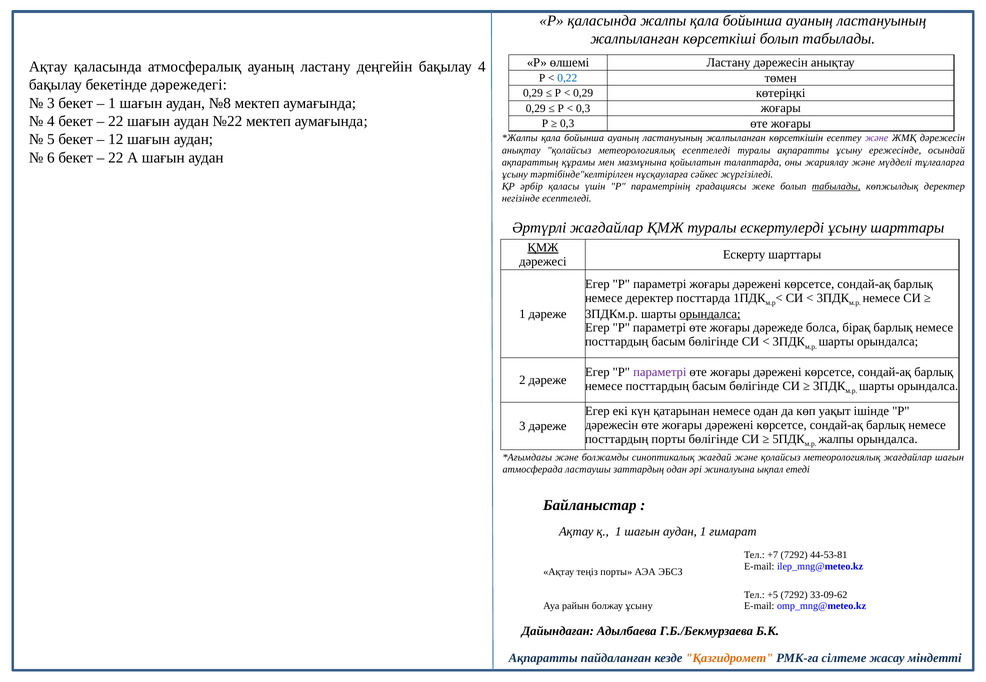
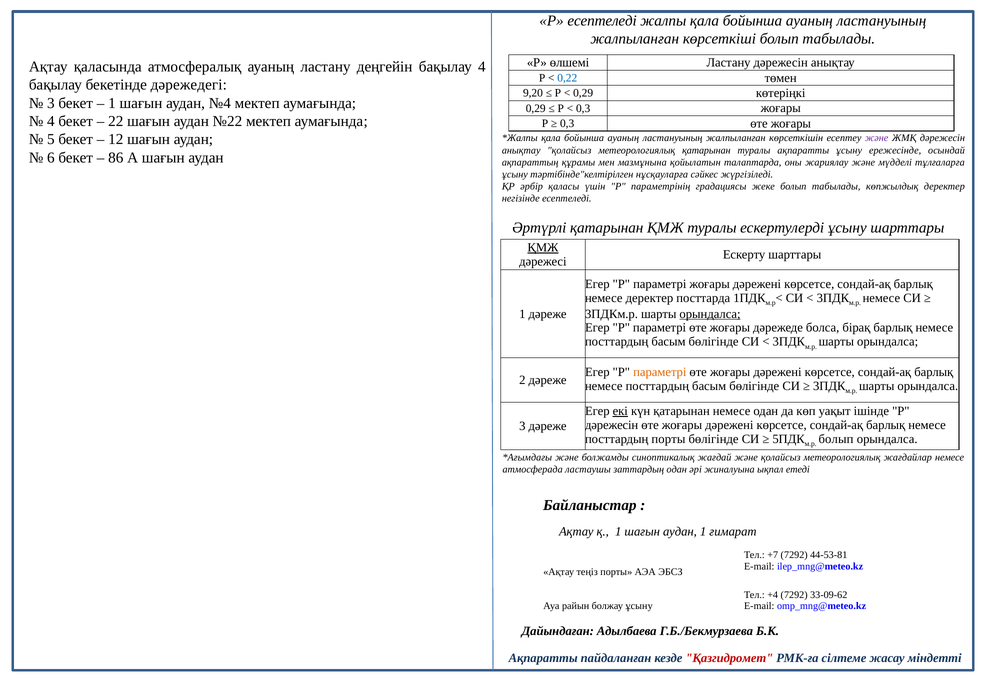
Р қаласында: қаласында -> есептеледі (602, 21)
0,29: 0,29 -> 9,20 (533, 93)
№8: №8 -> №4 (220, 103)
метеорологиялық есептеледі: есептеледі -> қатарынан (706, 150)
22: 22 -> 86 (116, 158)
табылады underline: present -> none (836, 187)
Әртүрлі жағдайлар: жағдайлар -> қатарынан (607, 228)
параметрі colour: purple -> orange (660, 372)
екі underline: none -> present (620, 411)
жалпы: жалпы -> болып (836, 439)
жағдайлар шағын: шағын -> немесе (950, 458)
+5: +5 -> +4 (773, 595)
Қазгидромет colour: orange -> red (729, 659)
